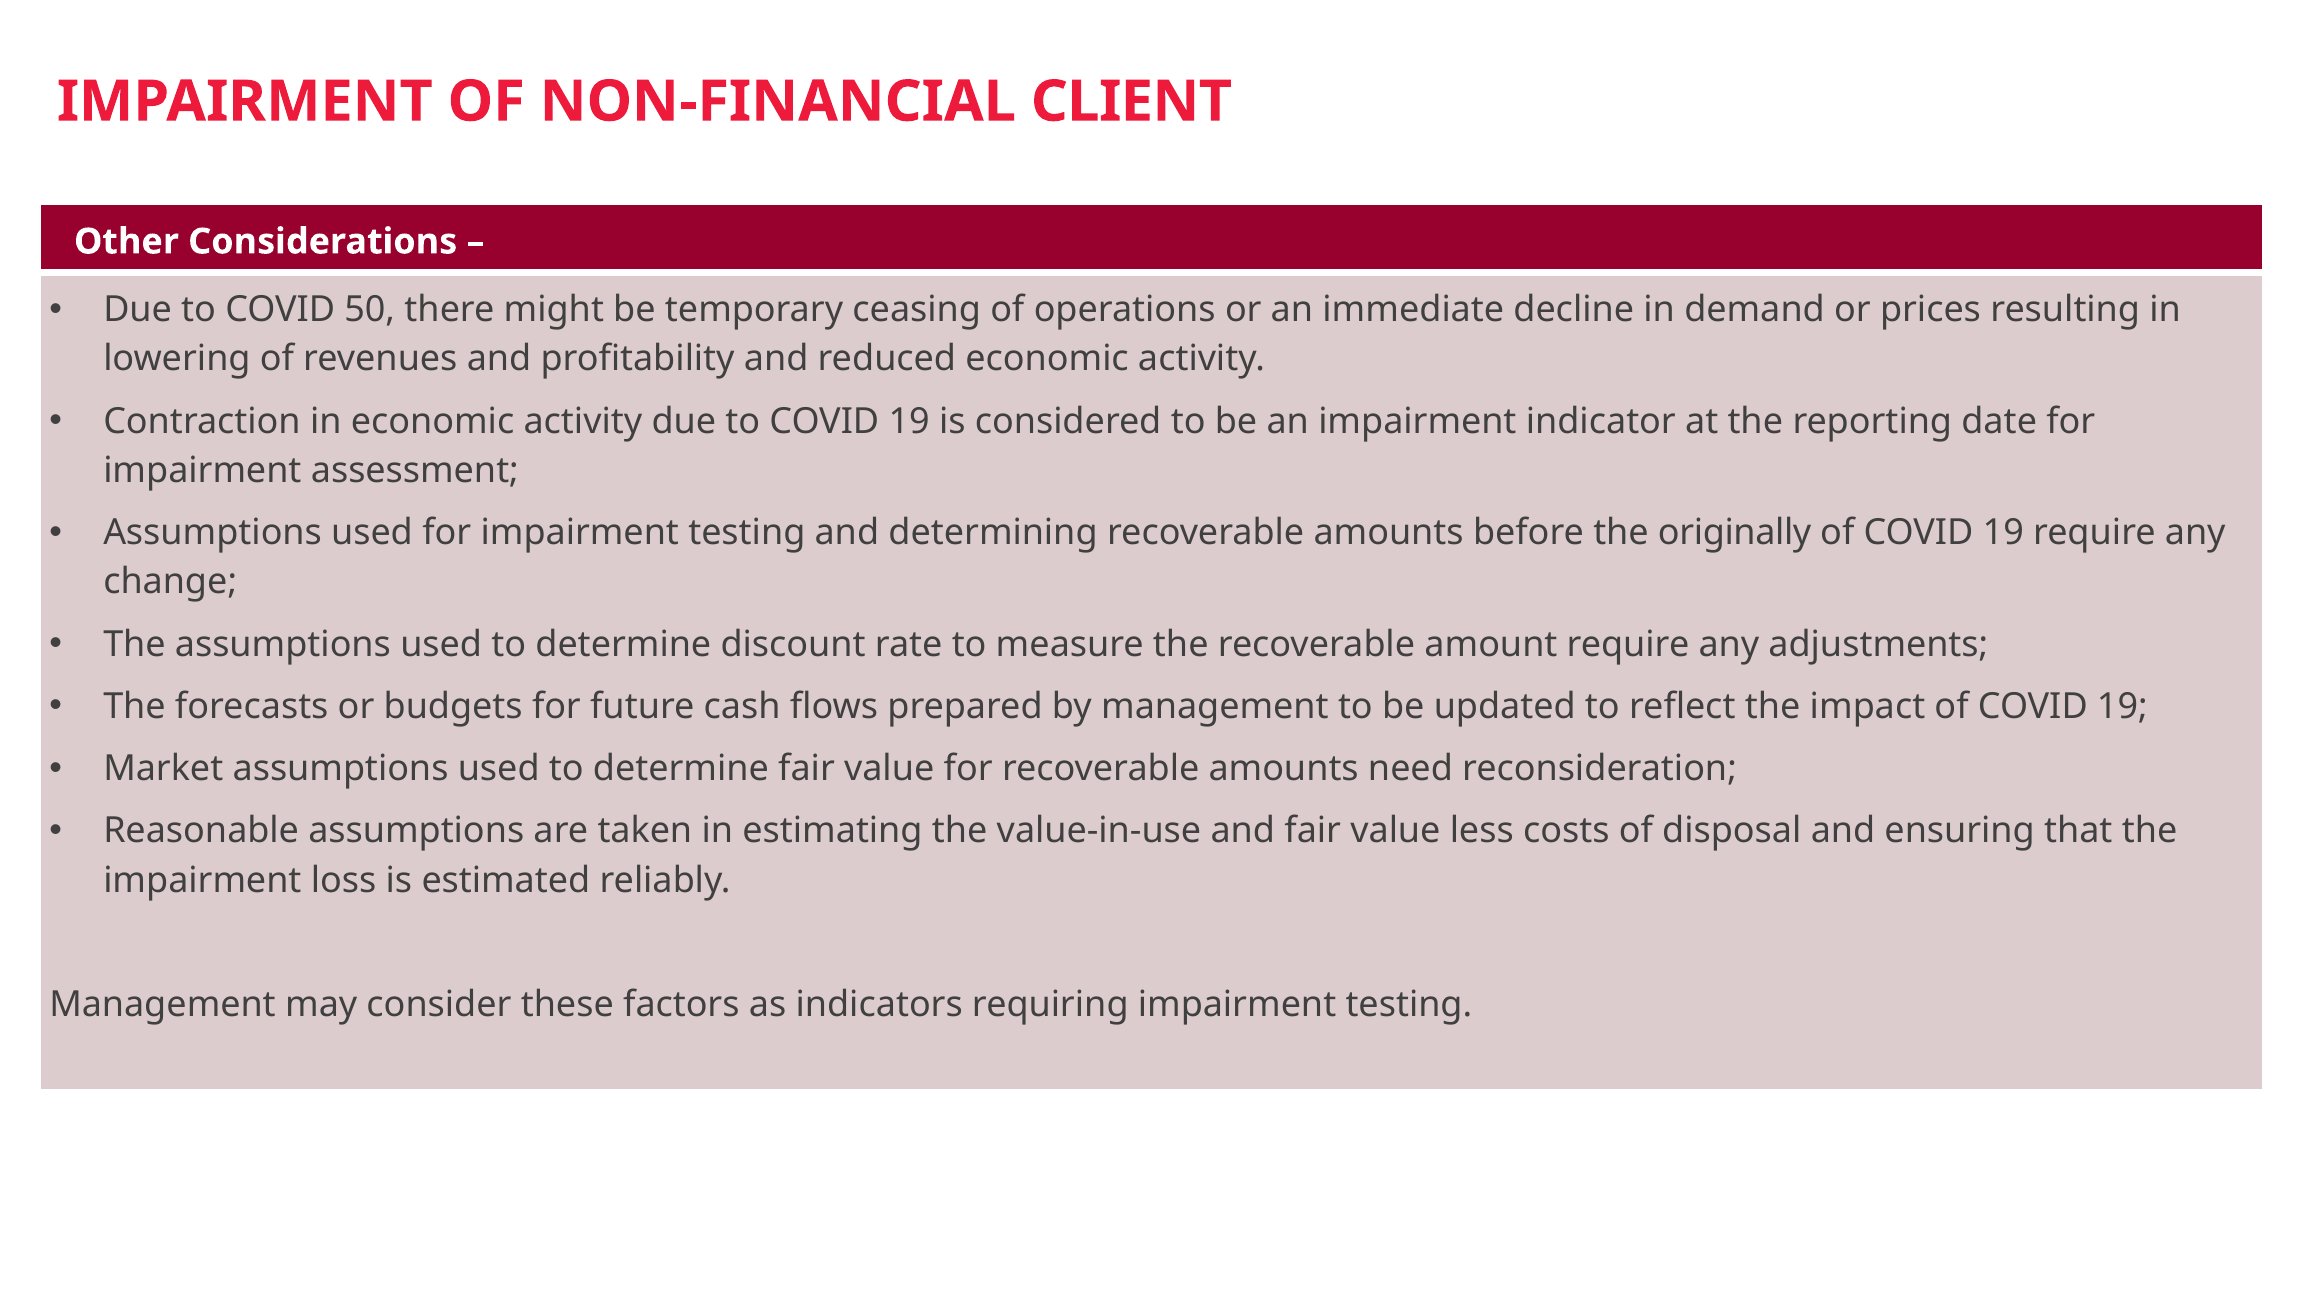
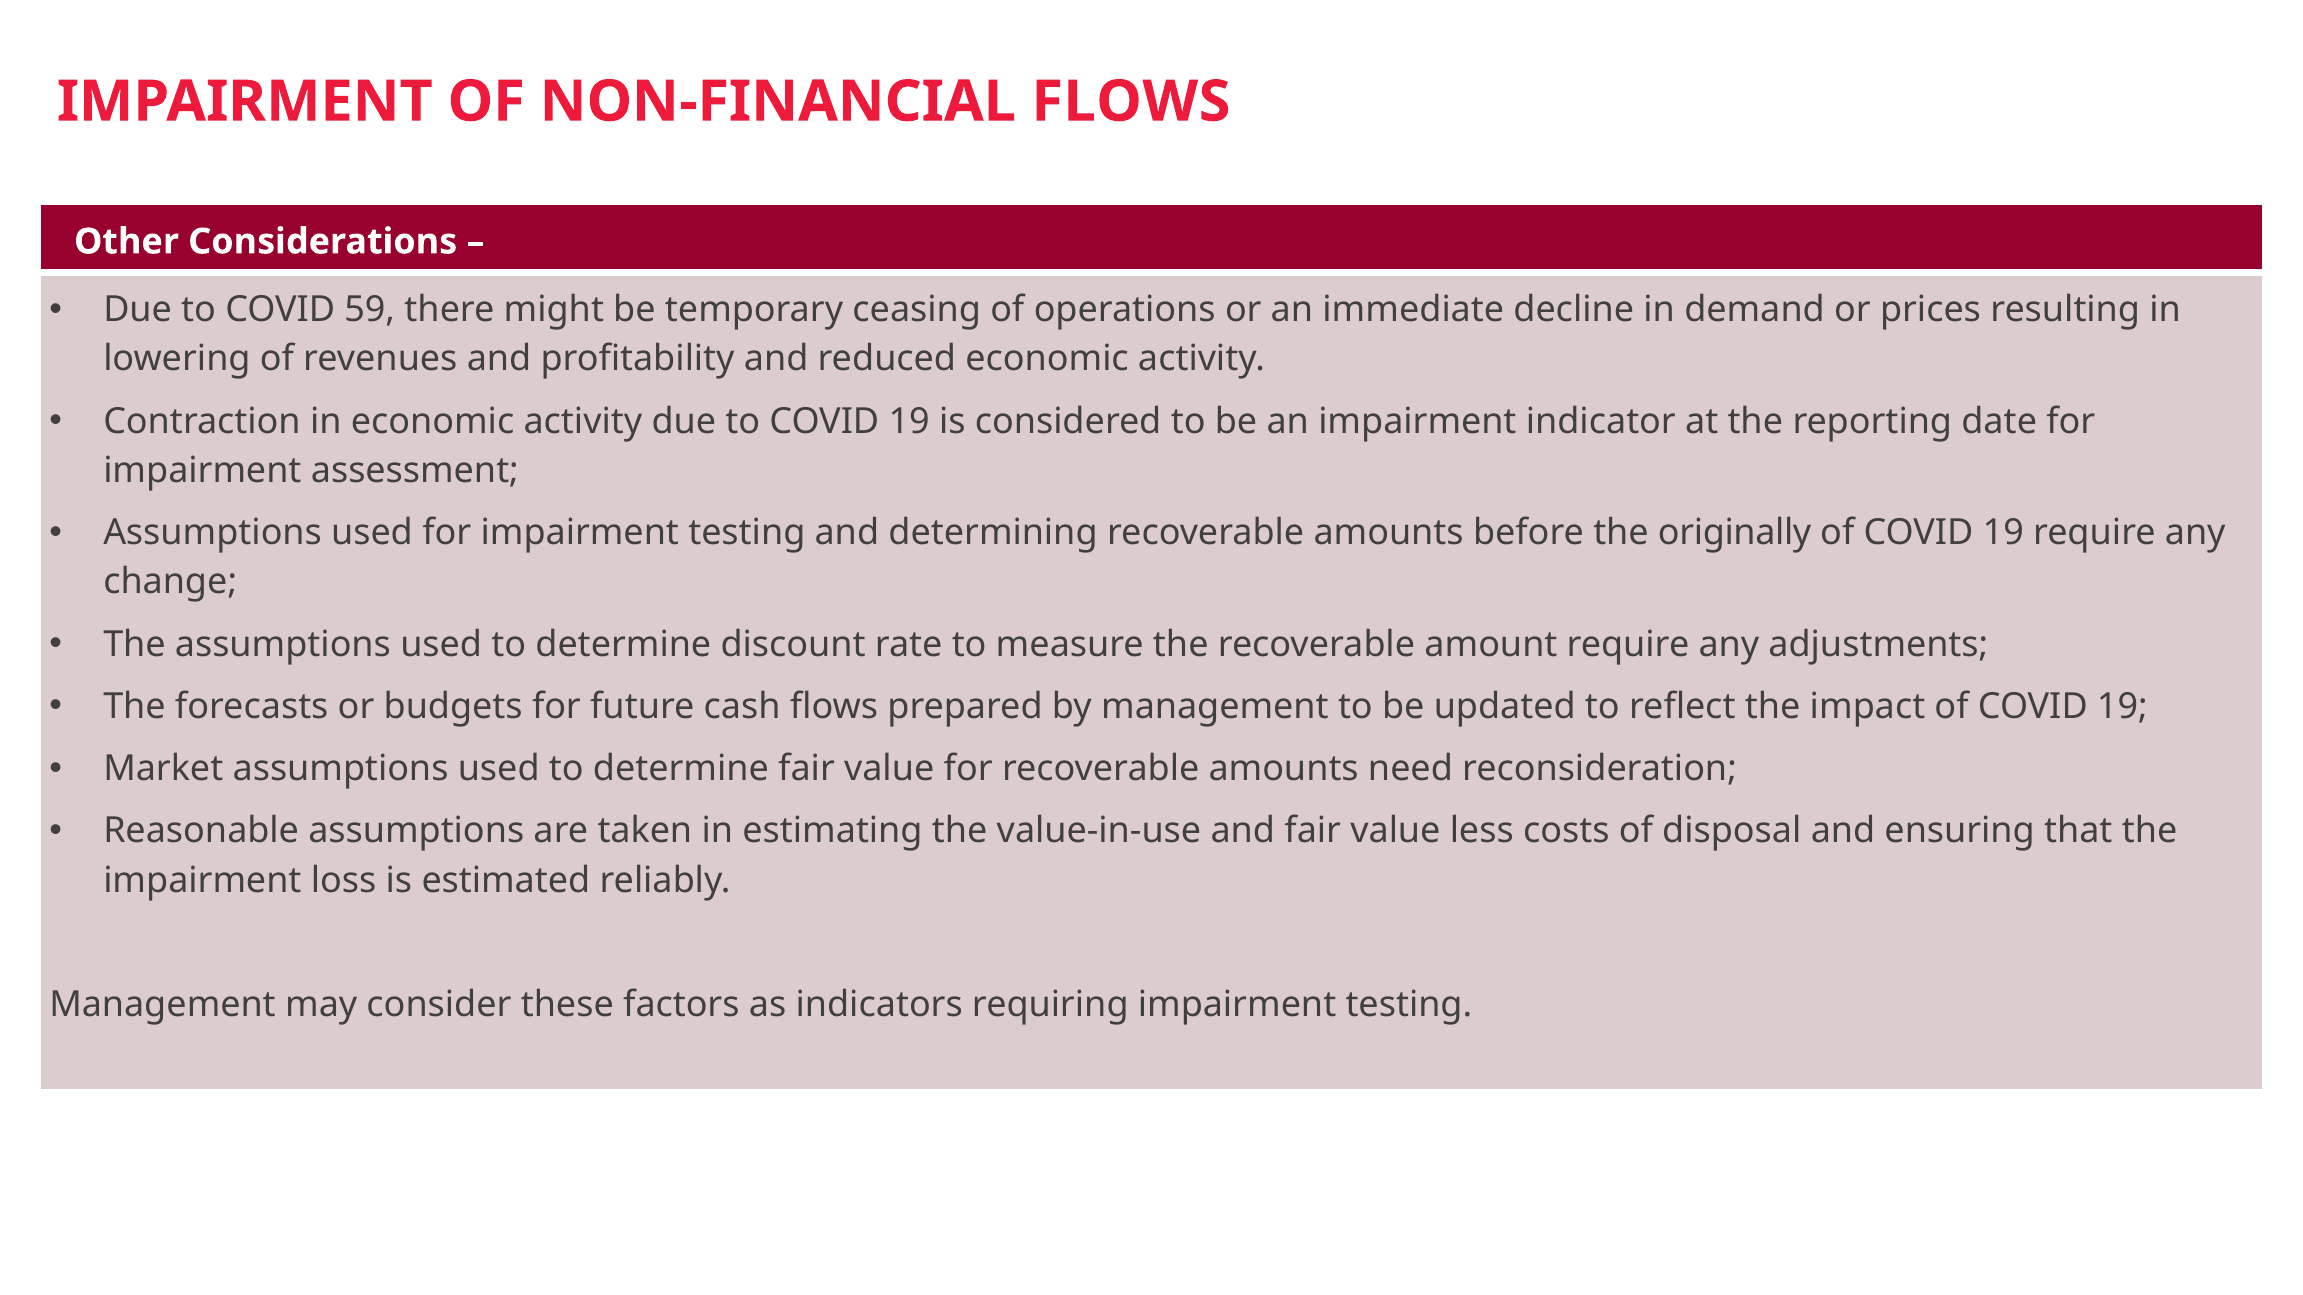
NON-FINANCIAL CLIENT: CLIENT -> FLOWS (1131, 102)
50: 50 -> 59 (370, 310)
